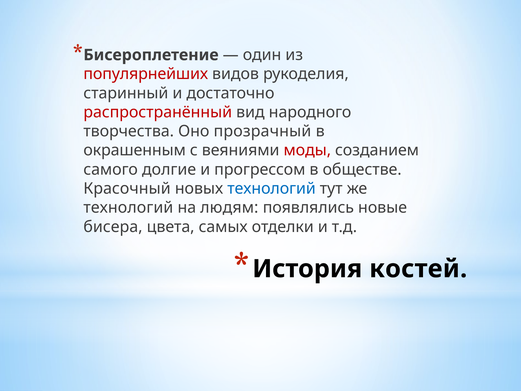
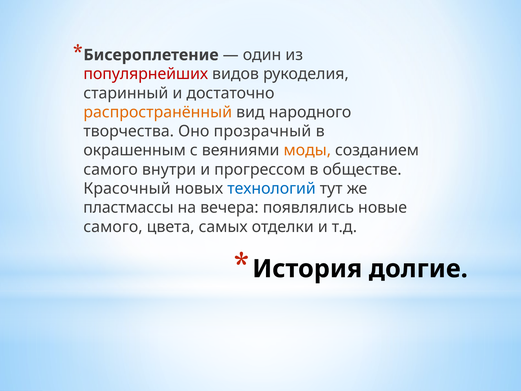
распространённый colour: red -> orange (158, 112)
моды colour: red -> orange (307, 150)
долгие: долгие -> внутри (169, 169)
технологий: технологий -> пластмассы (128, 208)
людям: людям -> вечера (229, 208)
бисера: бисера -> самого (113, 227)
костей: костей -> долгие (418, 269)
